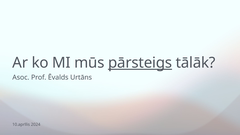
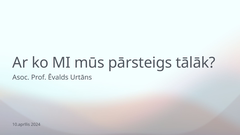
pārsteigs underline: present -> none (140, 63)
